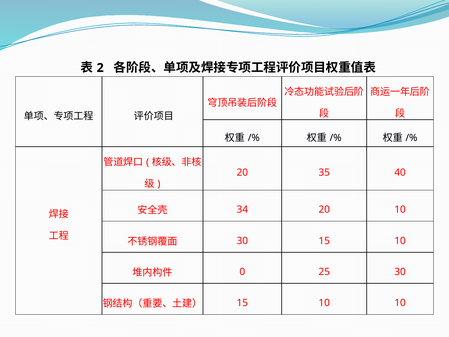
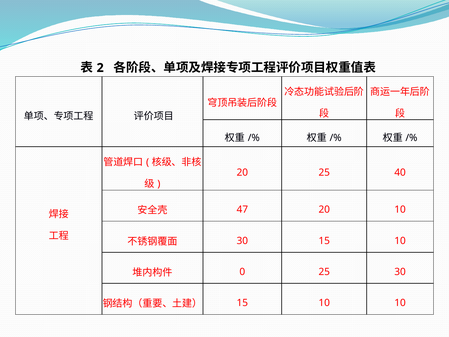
20 35: 35 -> 25 (324, 172)
34: 34 -> 47 (242, 209)
